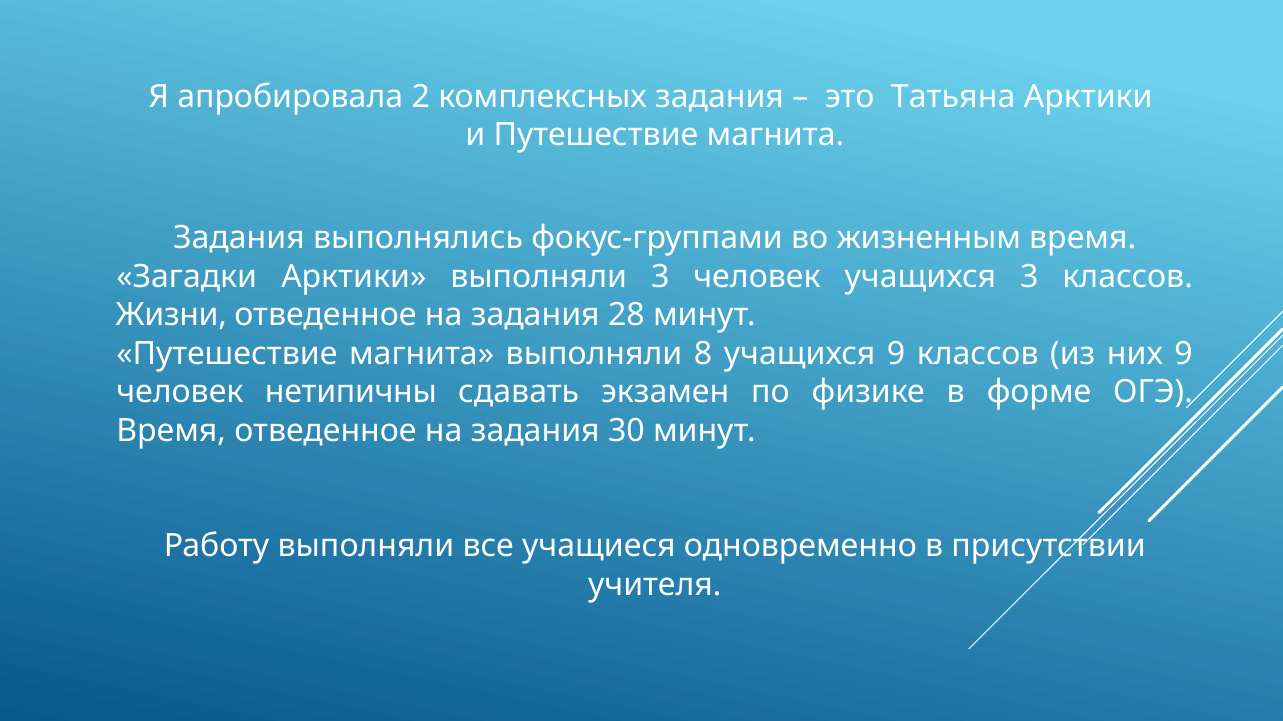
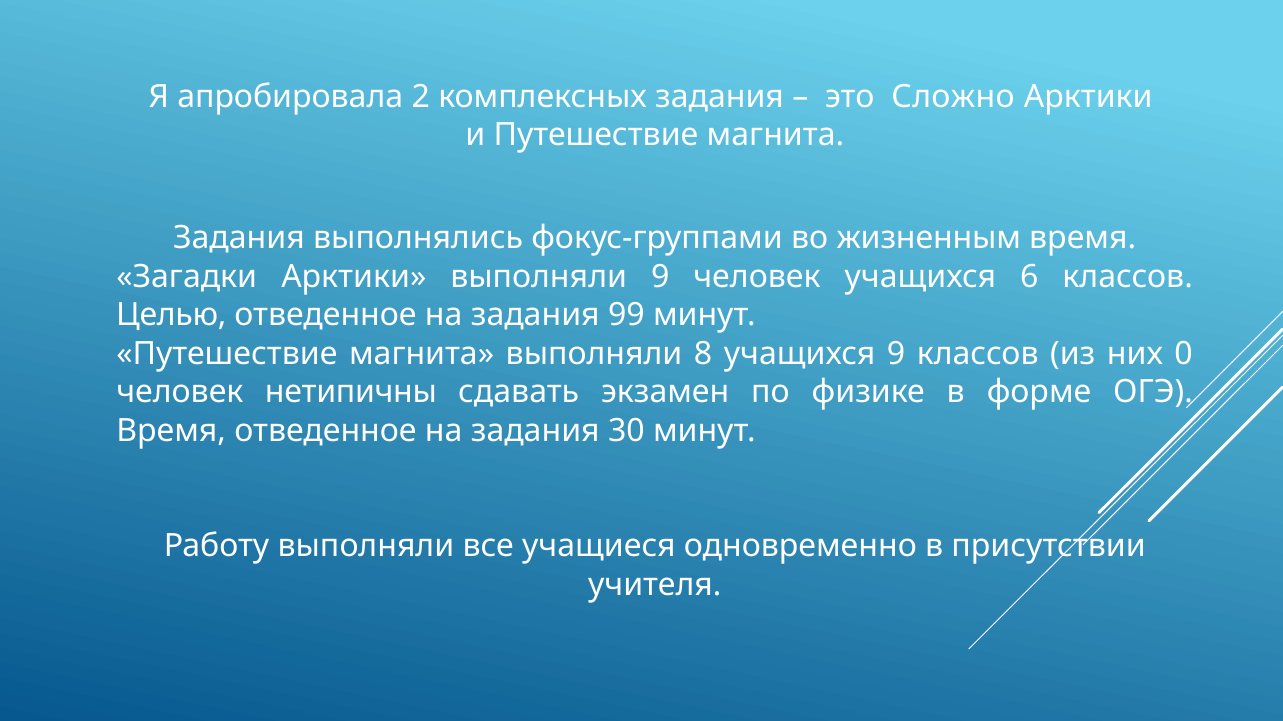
Татьяна: Татьяна -> Сложно (953, 97)
выполняли 3: 3 -> 9 (660, 277)
учащихся 3: 3 -> 6 (1029, 277)
Жизни: Жизни -> Целью (171, 316)
28: 28 -> 99 (626, 316)
них 9: 9 -> 0 (1184, 354)
